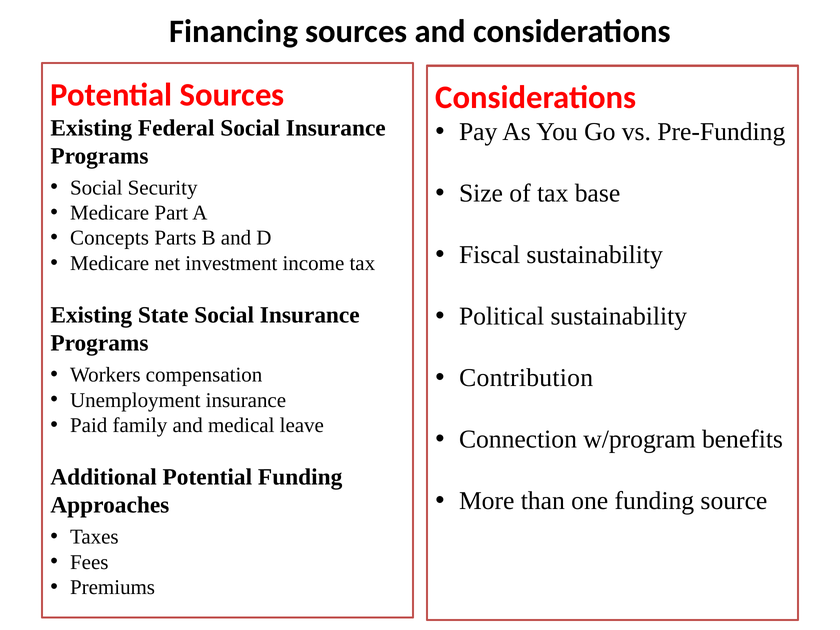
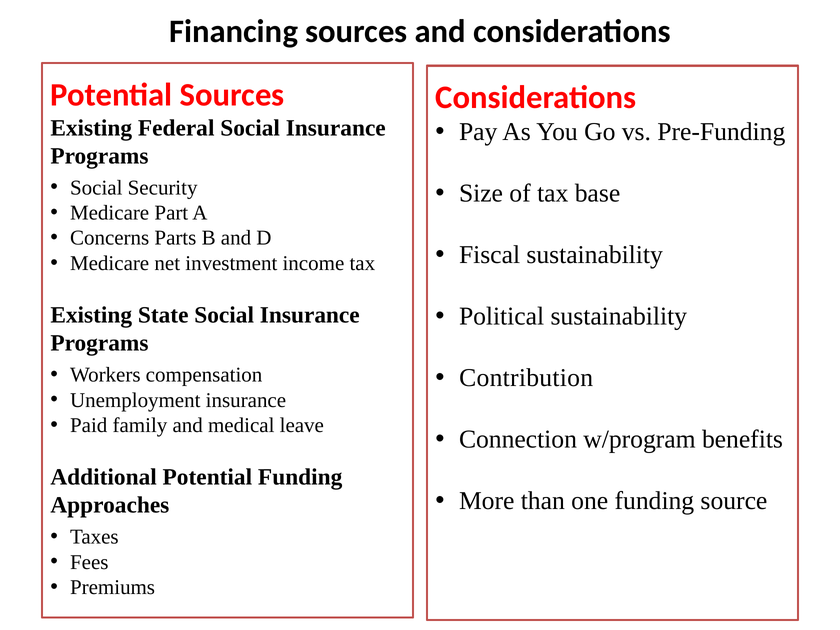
Concepts: Concepts -> Concerns (110, 238)
